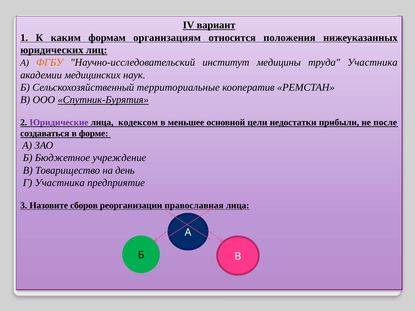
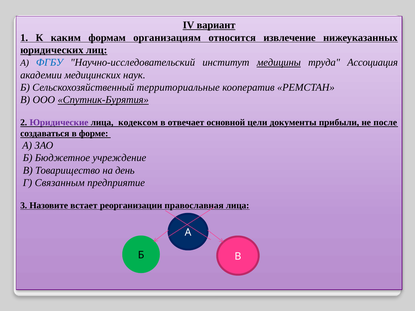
положения: положения -> извлечение (290, 38)
ФГБУ colour: orange -> blue (50, 63)
медицины underline: none -> present (279, 63)
труда Участника: Участника -> Ассоциация (373, 63)
меньшее: меньшее -> отвечает (186, 123)
недостатки: недостатки -> документы (293, 123)
Г Участника: Участника -> Связанным (60, 183)
сборов: сборов -> встает (84, 206)
